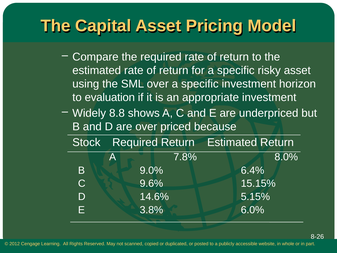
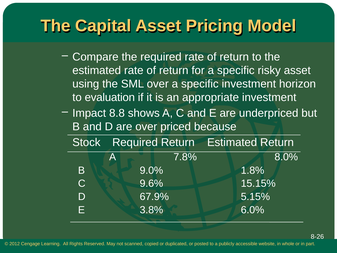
Widely: Widely -> Impact (89, 113)
6.4%: 6.4% -> 1.8% (253, 170)
14.6%: 14.6% -> 67.9% (154, 197)
